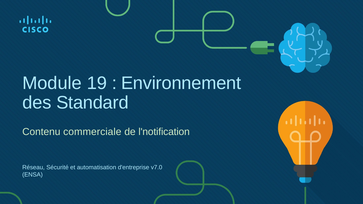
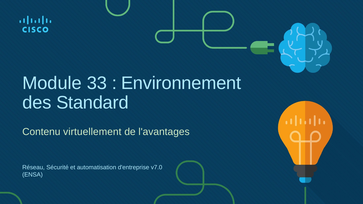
19: 19 -> 33 (97, 83)
commerciale: commerciale -> virtuellement (92, 132)
l'notification: l'notification -> l'avantages (164, 132)
